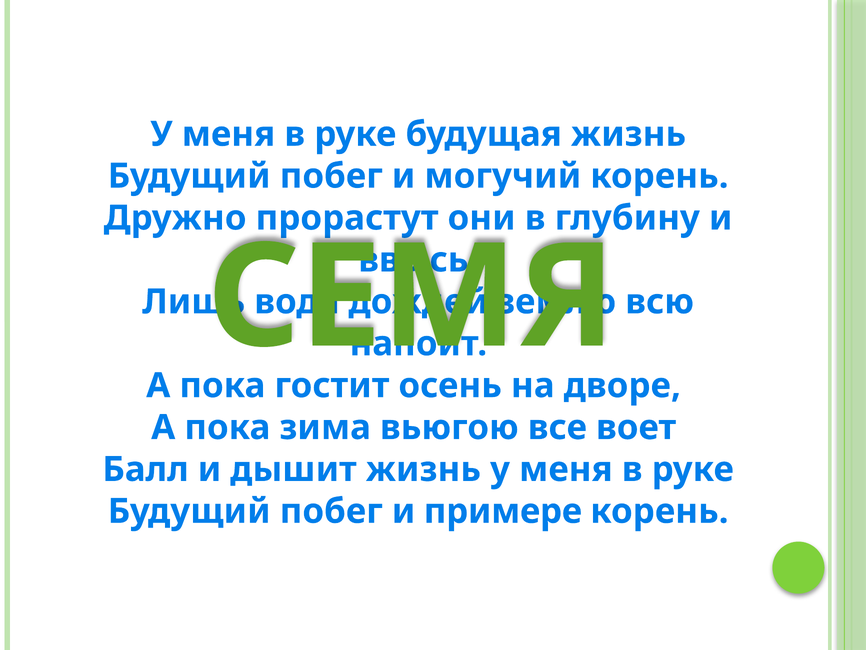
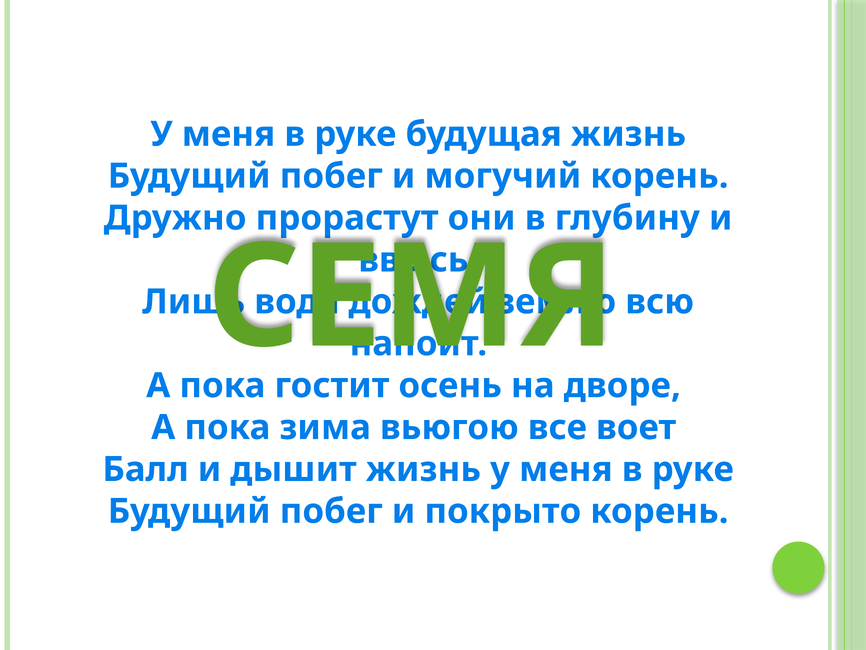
примере: примере -> покрыто (503, 511)
